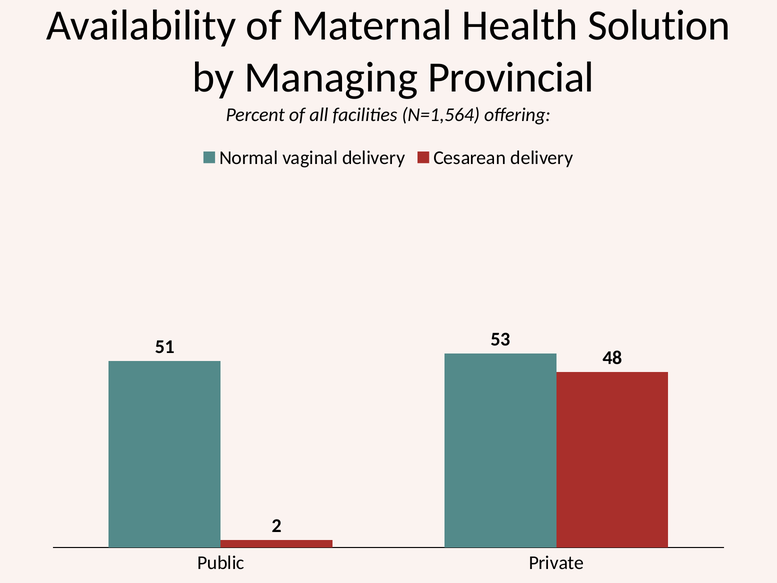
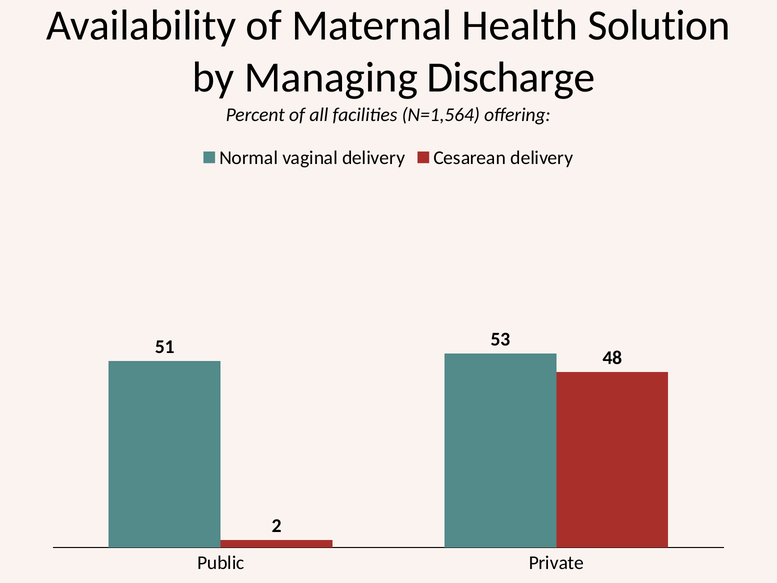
Provincial: Provincial -> Discharge (511, 77)
